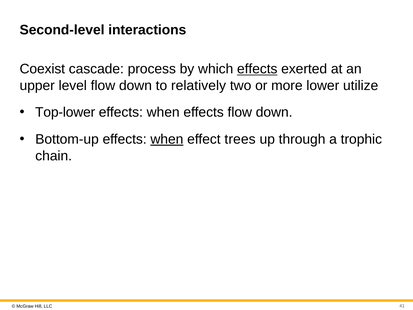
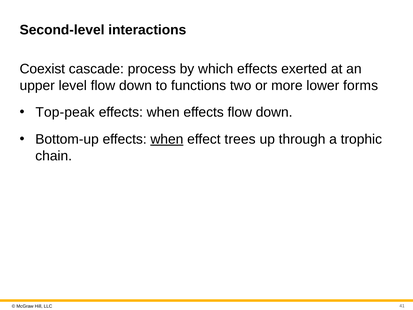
effects underline: present -> none (257, 69)
relatively: relatively -> functions (199, 85)
utilize: utilize -> forms (361, 85)
Top-lower: Top-lower -> Top-peak (65, 112)
